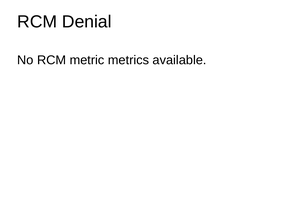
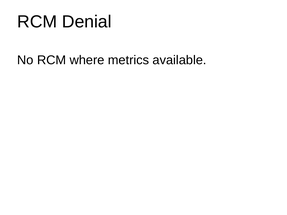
metric: metric -> where (87, 60)
